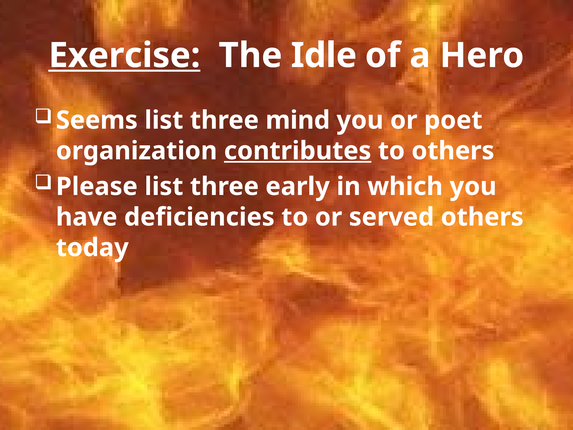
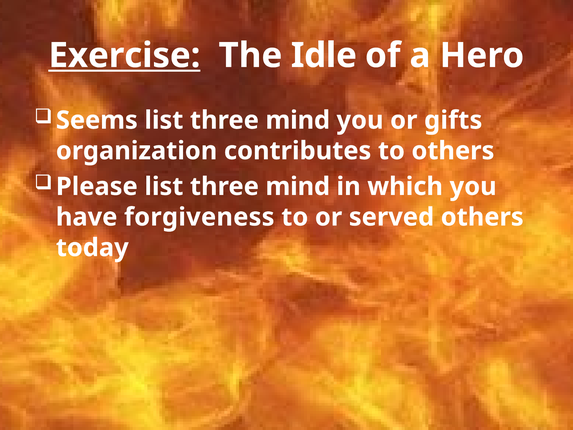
poet: poet -> gifts (453, 120)
contributes underline: present -> none (298, 151)
Please list three early: early -> mind (298, 186)
deficiencies: deficiencies -> forgiveness (199, 217)
